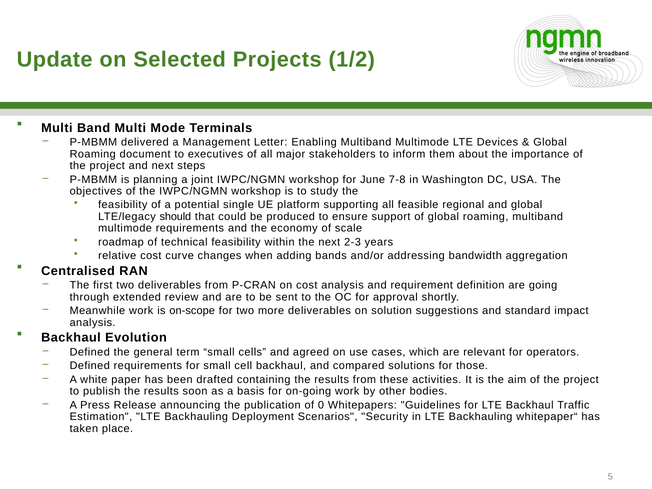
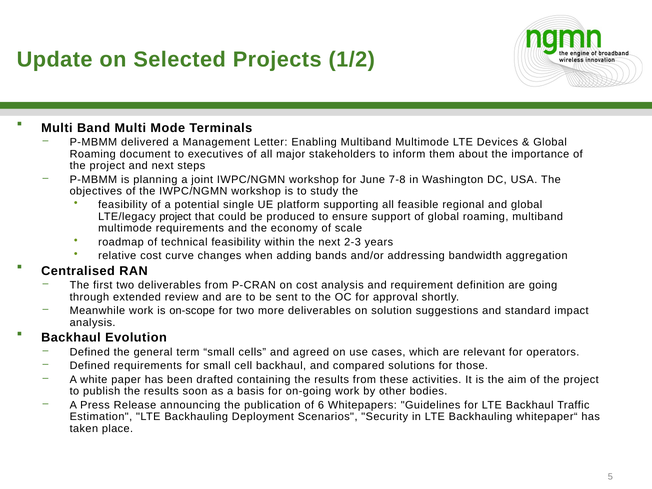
LTE/legacy should: should -> project (175, 217)
0: 0 -> 6 (321, 405)
